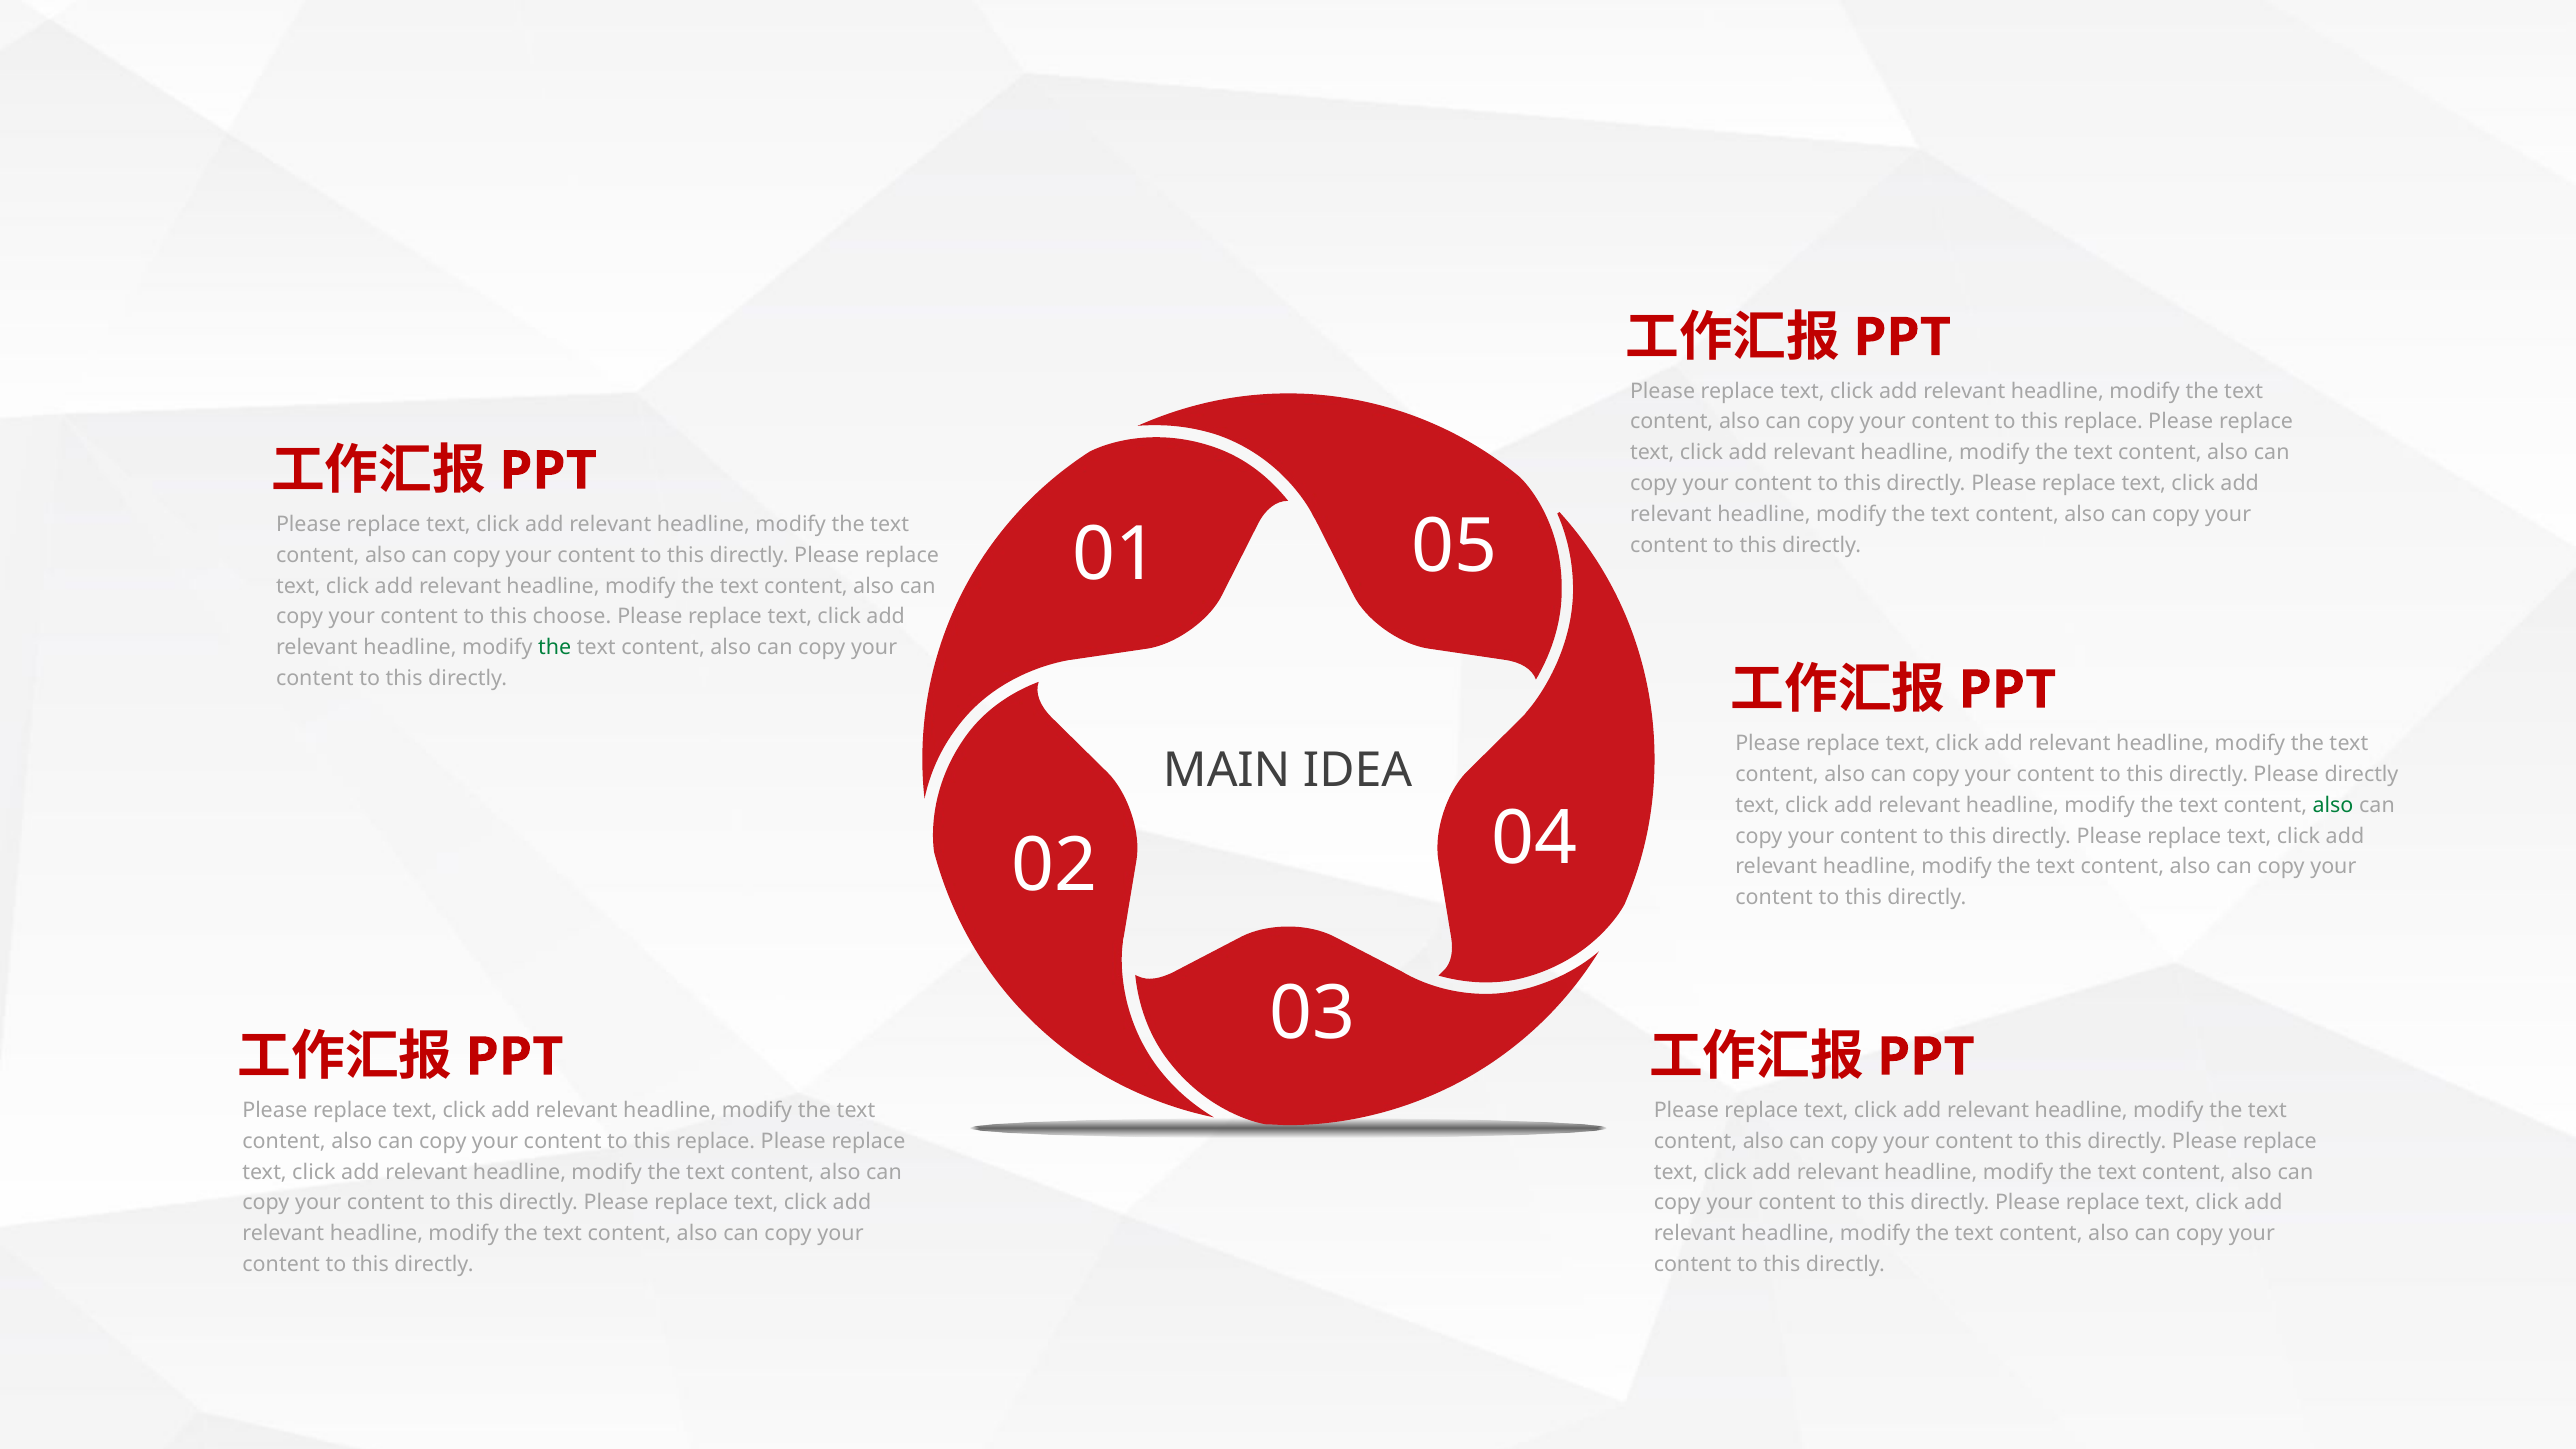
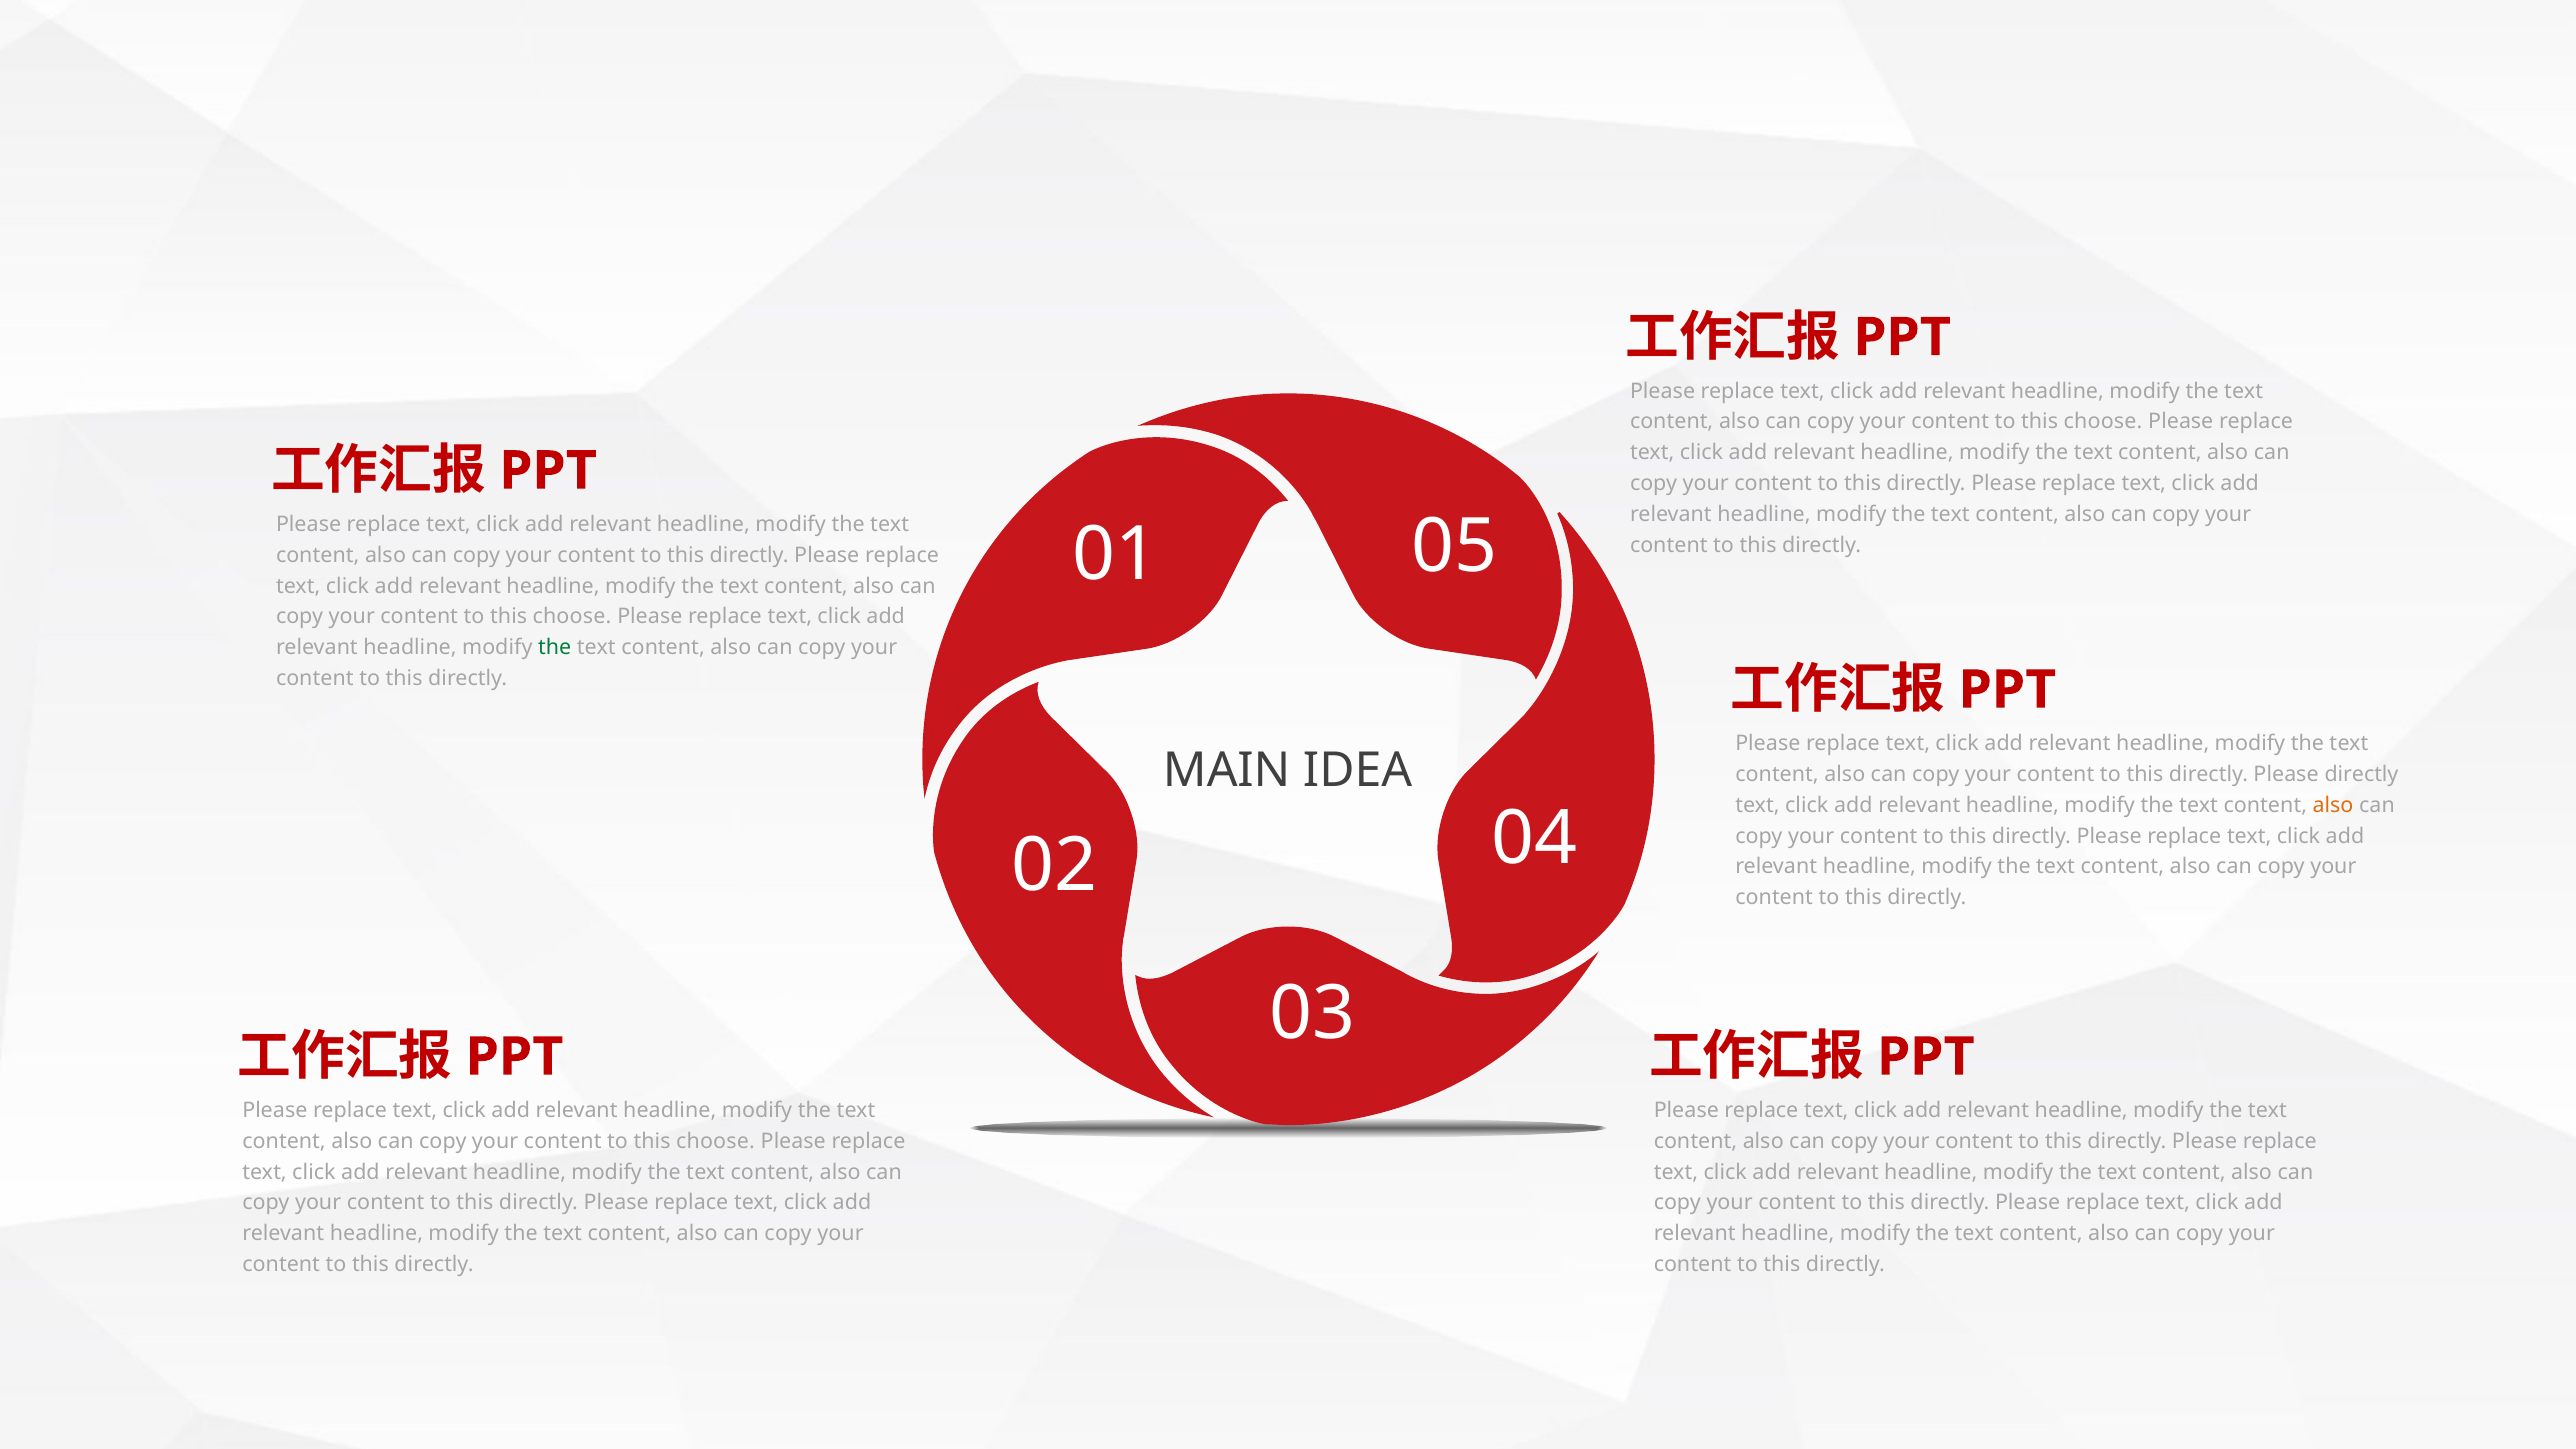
replace: replace -> choose (2103, 422)
also colour: green -> orange (2333, 805)
replace: replace -> choose (715, 1141)
